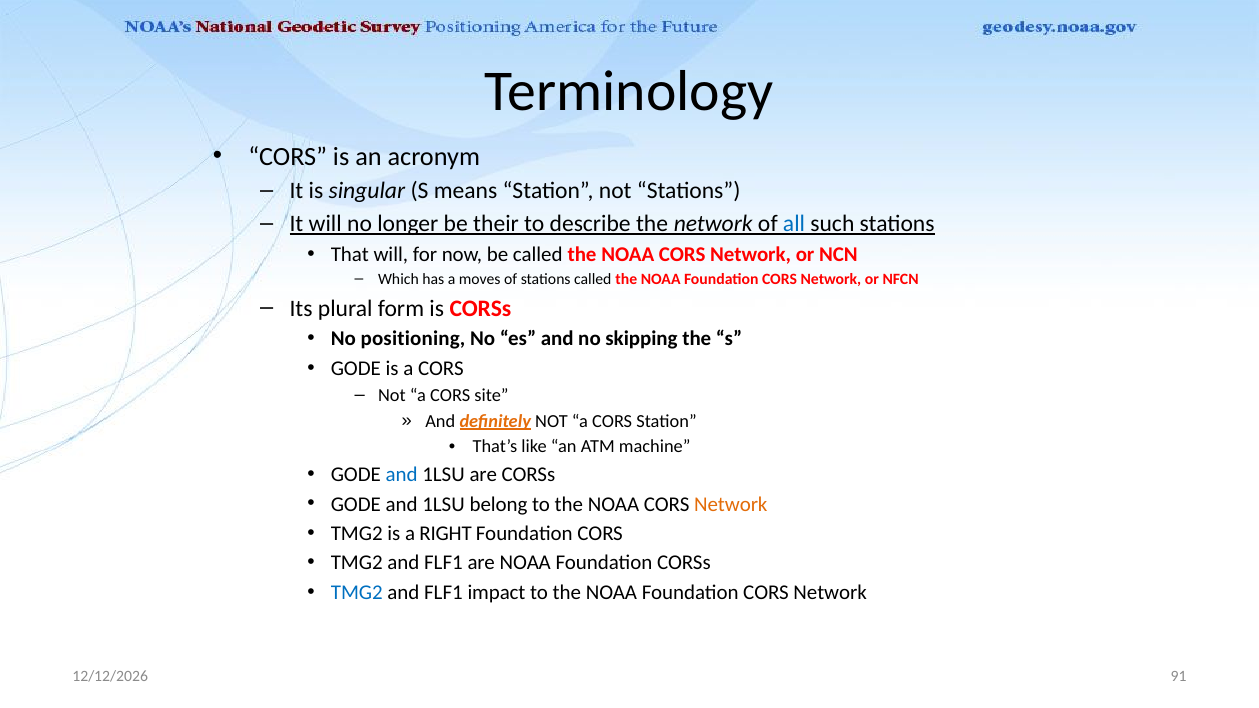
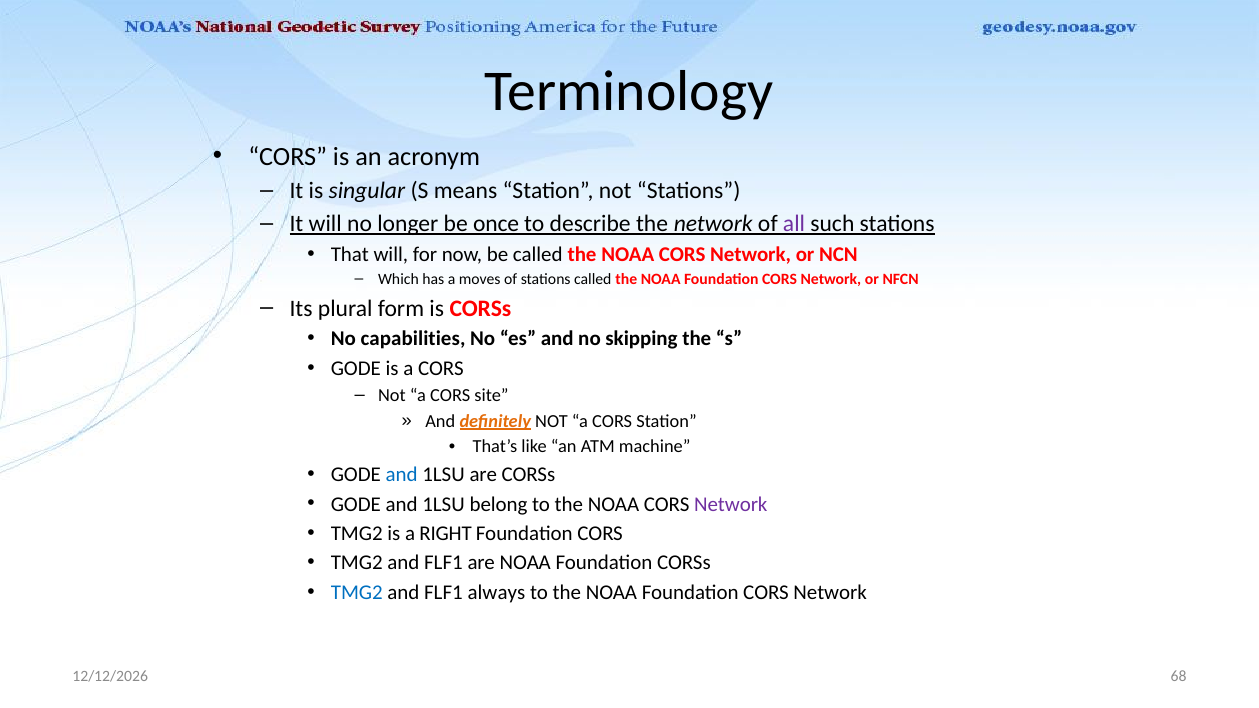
their: their -> once (496, 224)
all colour: blue -> purple (794, 224)
positioning: positioning -> capabilities (413, 339)
Network colour: orange -> purple (731, 504)
impact: impact -> always (496, 592)
91: 91 -> 68 (1179, 676)
